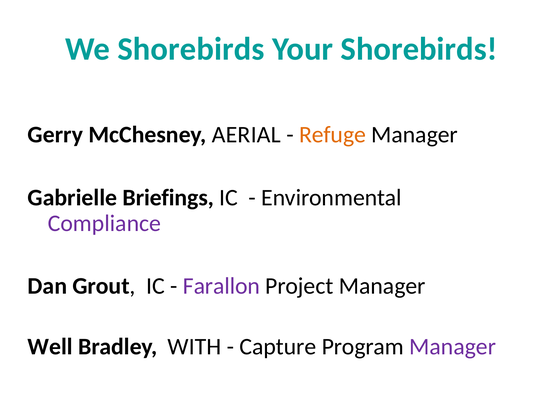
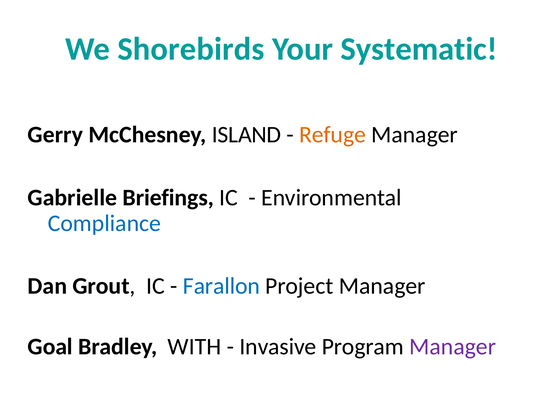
Your Shorebirds: Shorebirds -> Systematic (419, 49)
AERIAL: AERIAL -> ISLAND (247, 135)
Compliance colour: purple -> blue (104, 223)
Farallon colour: purple -> blue (221, 286)
Well: Well -> Goal (50, 347)
Capture: Capture -> Invasive (278, 347)
